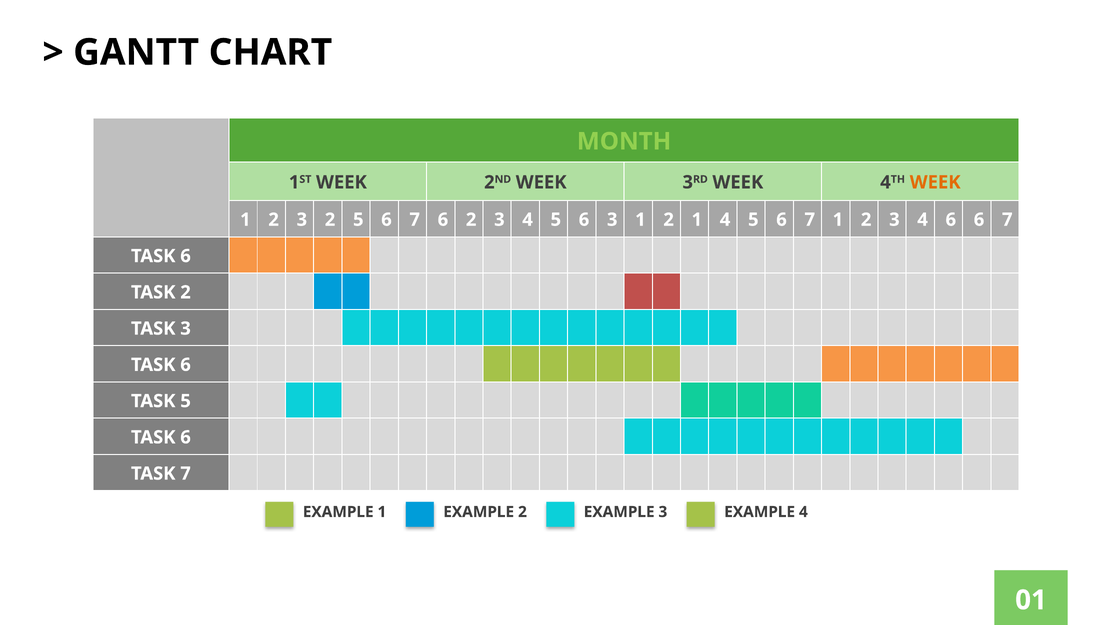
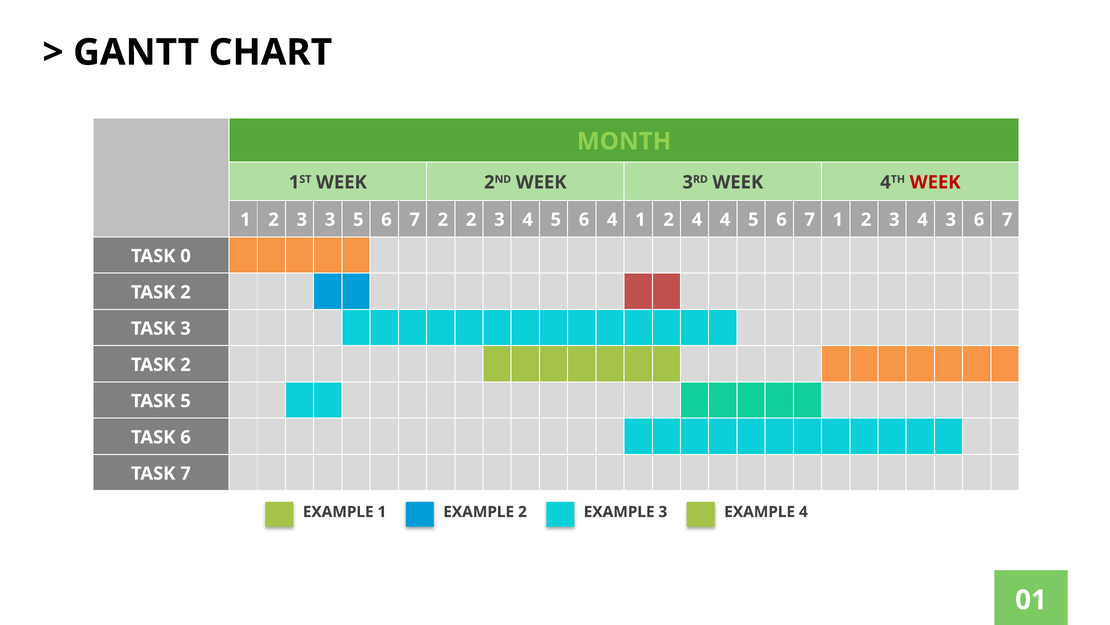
WEEK colour: orange -> red (935, 182)
3 2: 2 -> 3 (330, 219)
7 6: 6 -> 2 (443, 219)
6 3: 3 -> 4 (612, 219)
2 1: 1 -> 4 (697, 219)
4 6: 6 -> 3 (951, 219)
6: 6 -> 0 (186, 256)
6: 6 -> 2 (186, 364)
